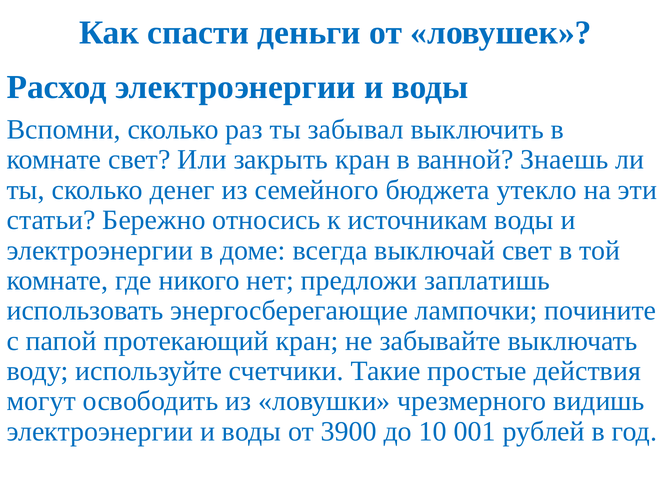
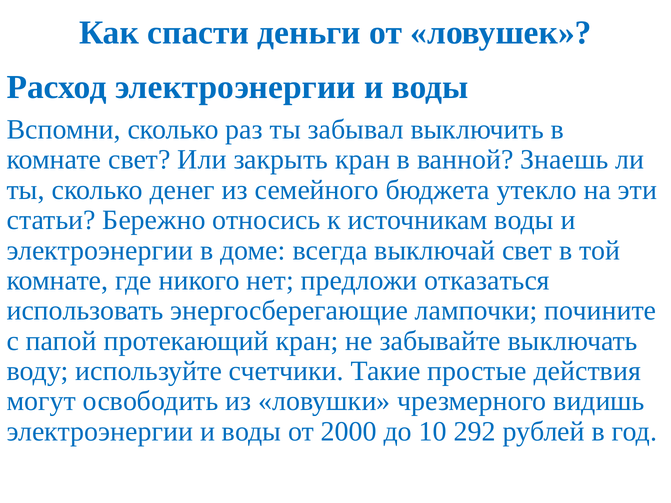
заплатишь: заплатишь -> отказаться (487, 281)
3900: 3900 -> 2000 (349, 432)
001: 001 -> 292 (475, 432)
